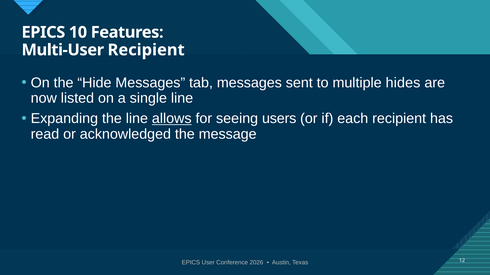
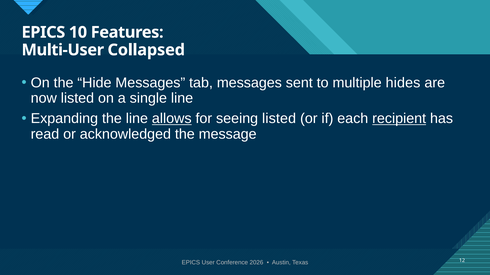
Multi-User Recipient: Recipient -> Collapsed (146, 50)
seeing users: users -> listed (279, 119)
recipient underline: none -> present (399, 119)
